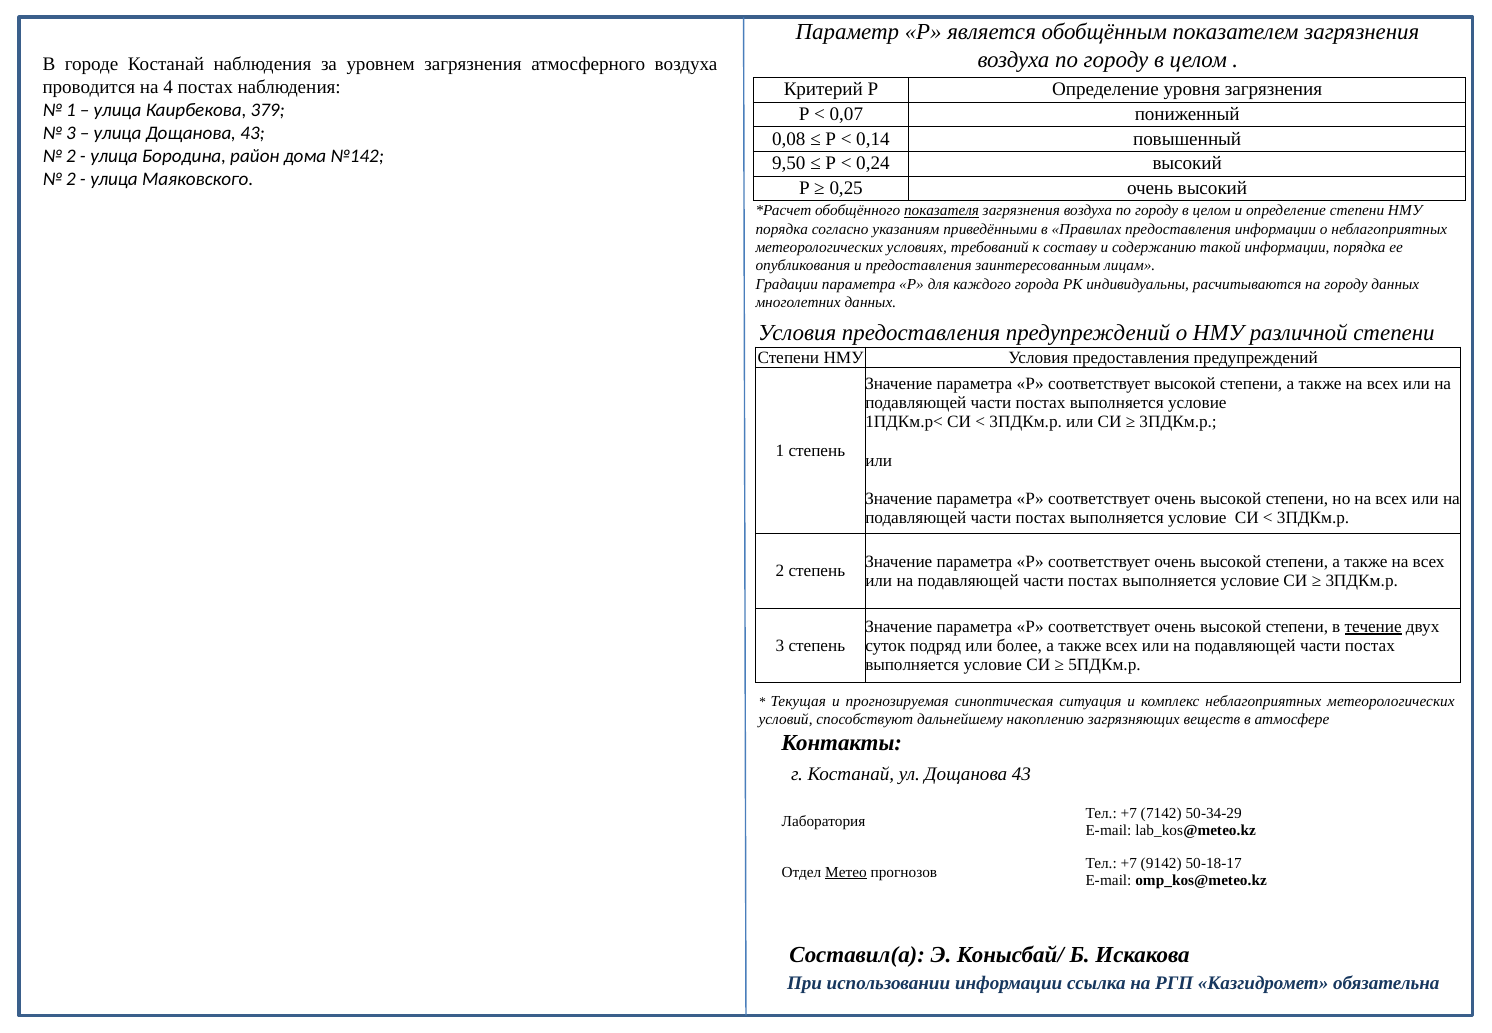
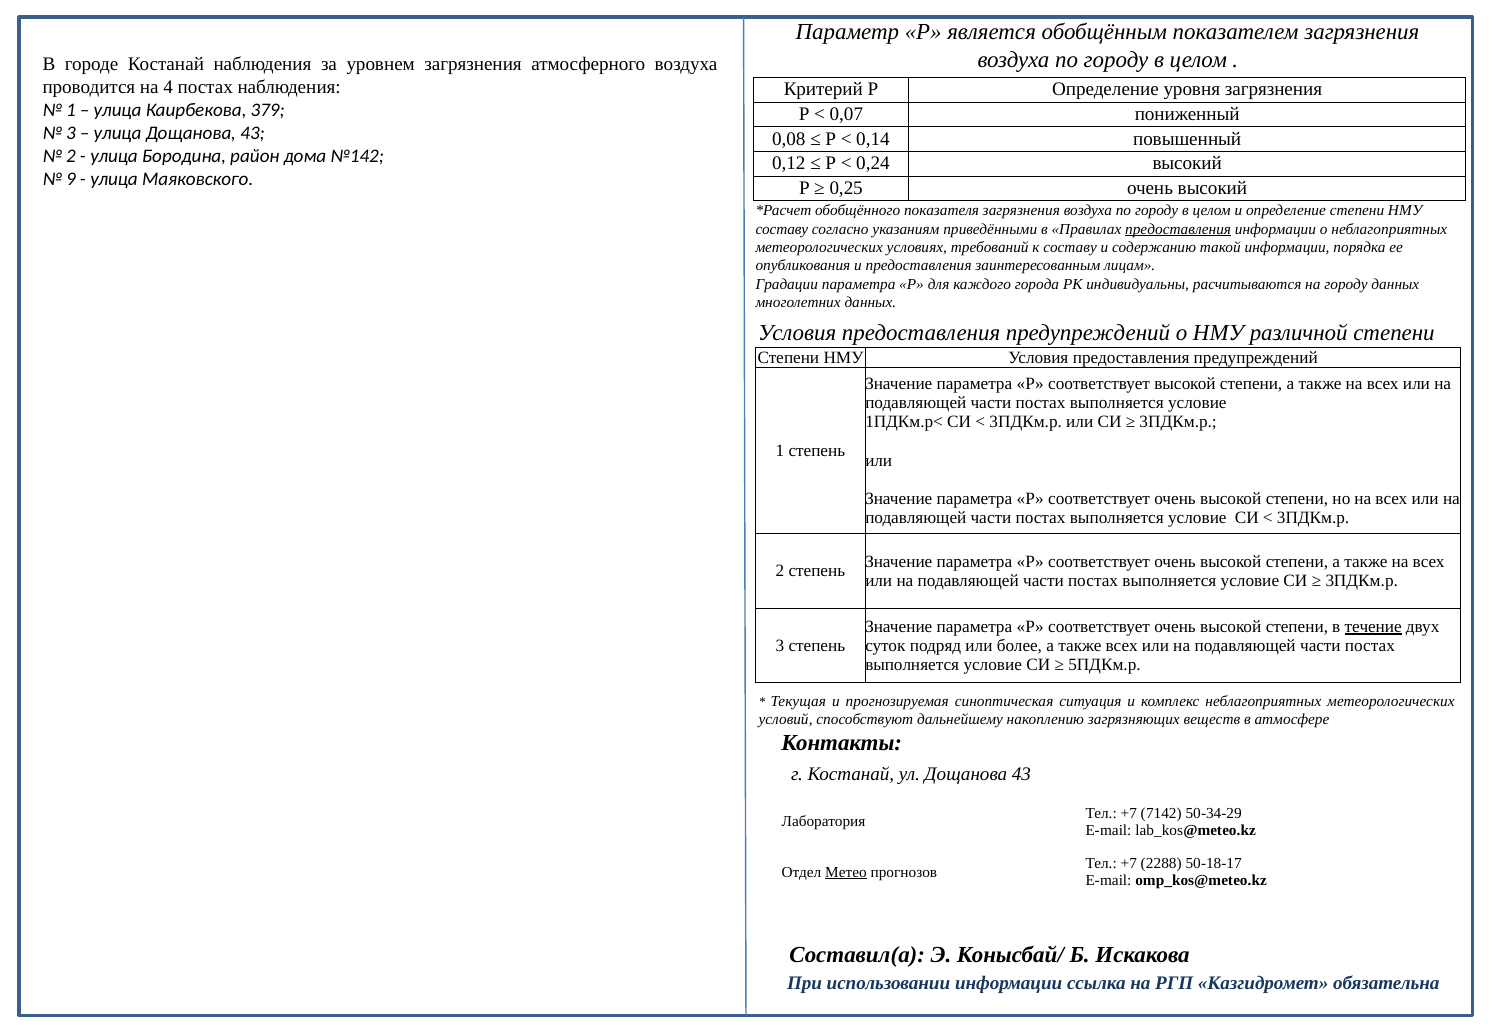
9,50: 9,50 -> 0,12 (789, 163)
2: 2 -> 9 (71, 179)
показателя underline: present -> none (942, 211)
порядка: порядка -> составу (782, 229)
предоставления underline: none -> present (1178, 229)
9142: 9142 -> 2288 (1161, 864)
